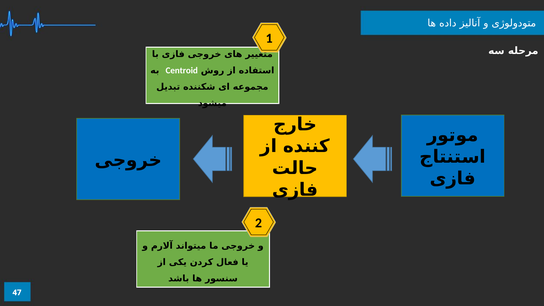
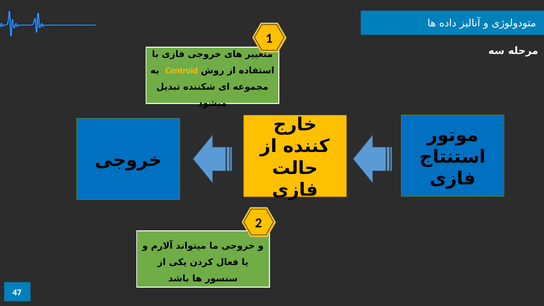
Centroid colour: white -> yellow (182, 71)
